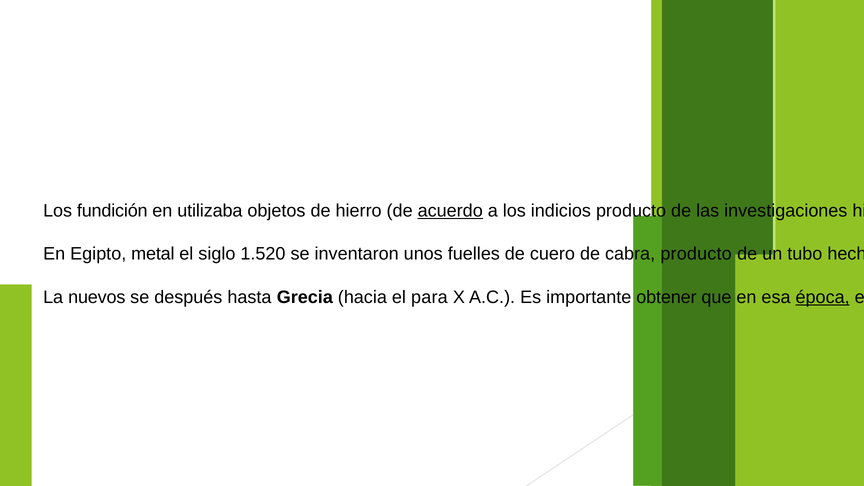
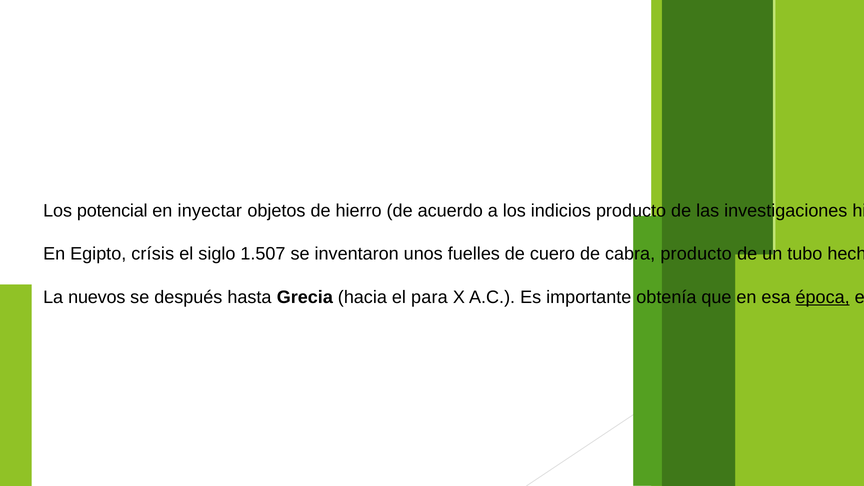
Los fundición: fundición -> potencial (112, 211)
utilizaba: utilizaba -> inyectar (210, 211)
acuerdo underline: present -> none (450, 211)
metal: metal -> crísis (153, 254)
1.520: 1.520 -> 1.507 (263, 254)
importante obtener: obtener -> obtenía (666, 297)
